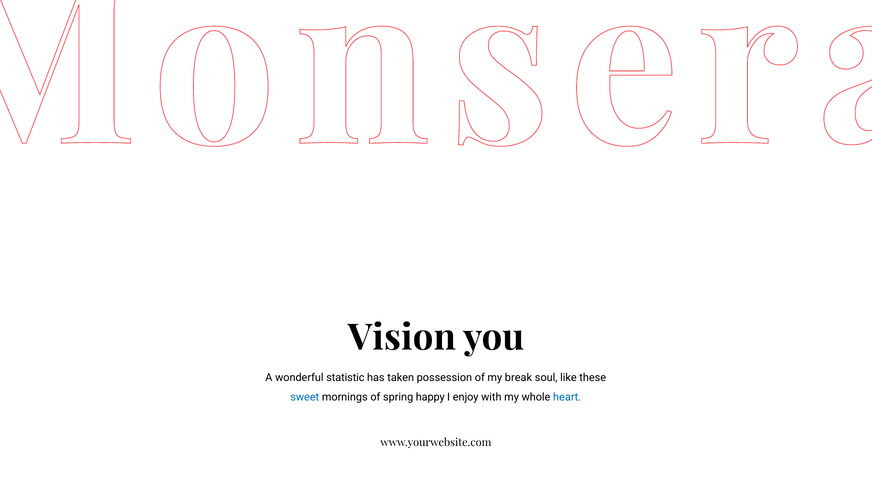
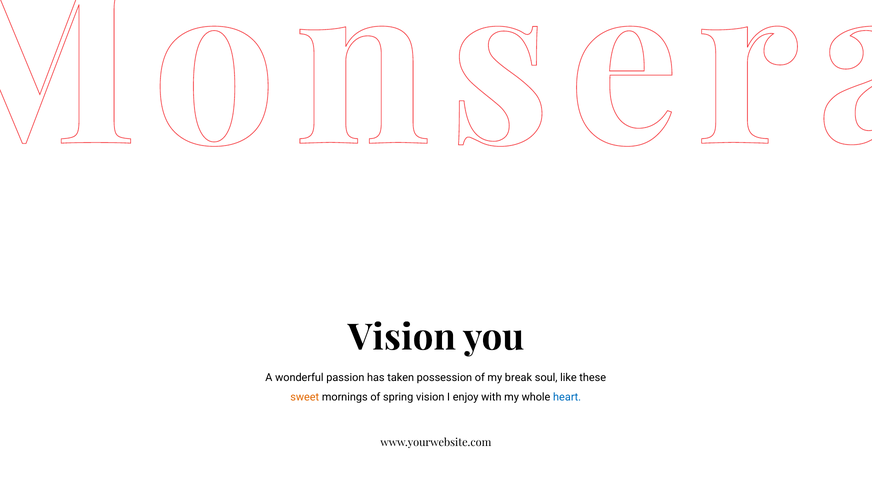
statistic: statistic -> passion (345, 377)
sweet colour: blue -> orange (305, 397)
spring happy: happy -> vision (430, 397)
